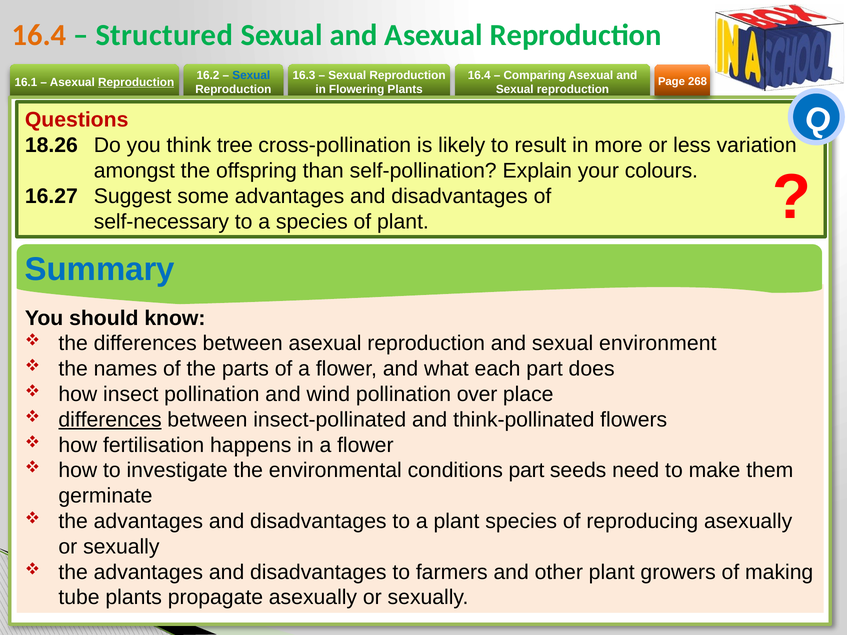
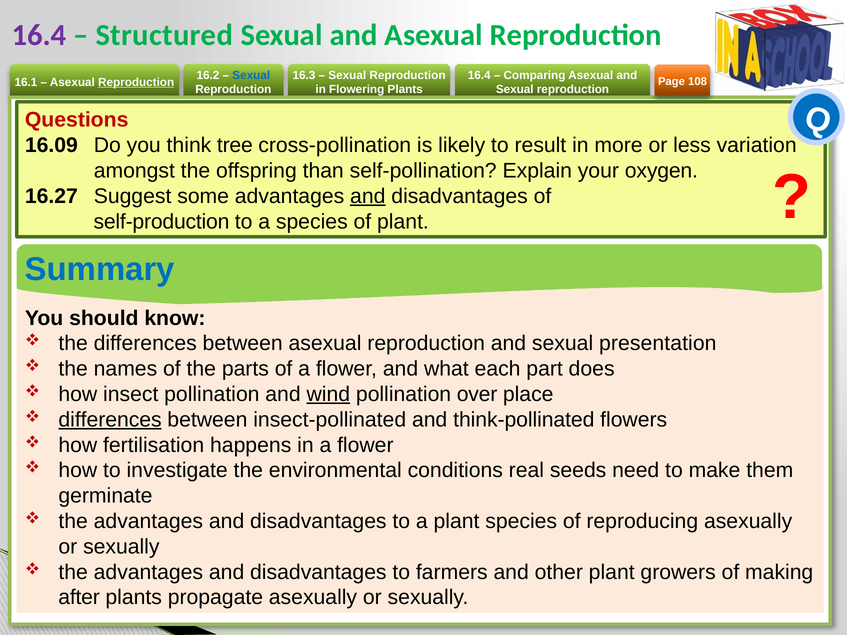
16.4 colour: orange -> purple (39, 35)
268: 268 -> 108 (698, 82)
18.26: 18.26 -> 16.09 (51, 145)
colours: colours -> oxygen (661, 171)
and underline: none -> present (368, 196)
self-necessary: self-necessary -> self-production (161, 222)
environment: environment -> presentation (658, 344)
wind underline: none -> present (328, 394)
conditions part: part -> real (526, 471)
tube: tube -> after (79, 598)
